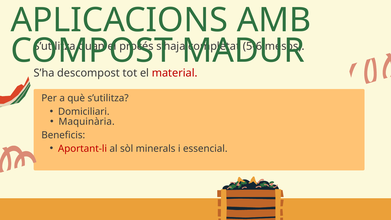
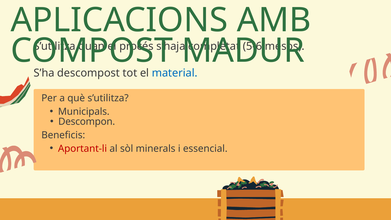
material colour: red -> blue (175, 73)
Domiciliari: Domiciliari -> Municipals (84, 112)
Maquinària: Maquinària -> Descompon (87, 122)
